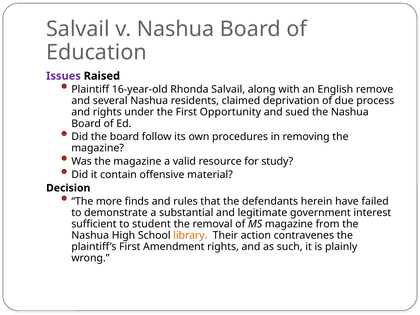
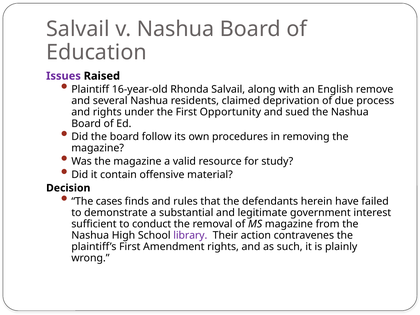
more: more -> cases (109, 201)
student: student -> conduct (152, 224)
library colour: orange -> purple (190, 235)
